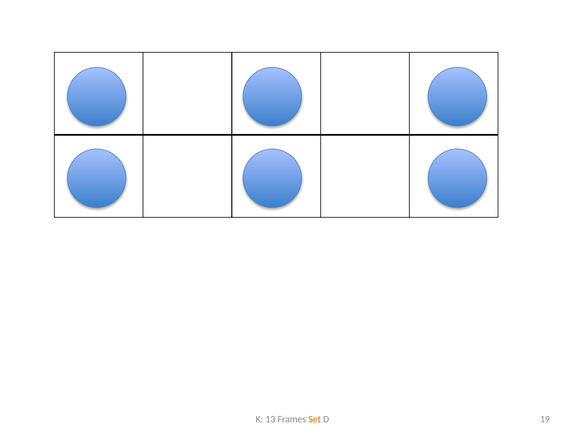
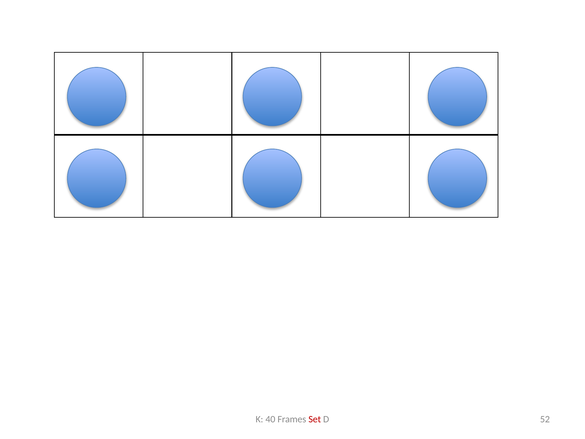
13: 13 -> 40 (270, 419)
Set colour: orange -> red (315, 419)
19: 19 -> 52 (545, 419)
